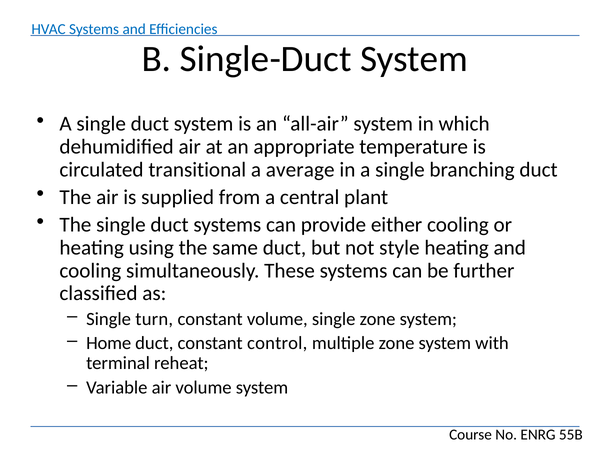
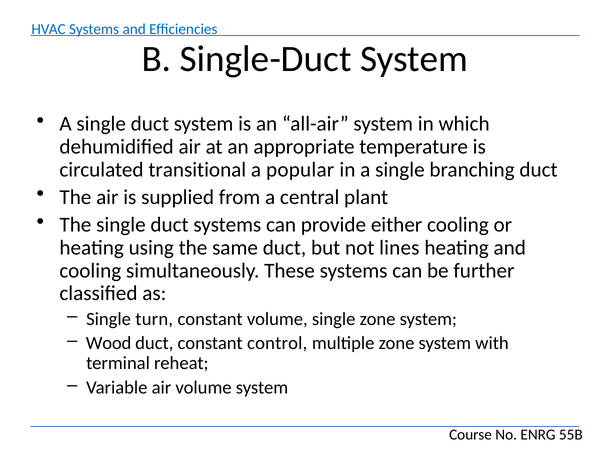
average: average -> popular (300, 170)
style: style -> lines (399, 248)
Home: Home -> Wood (109, 344)
